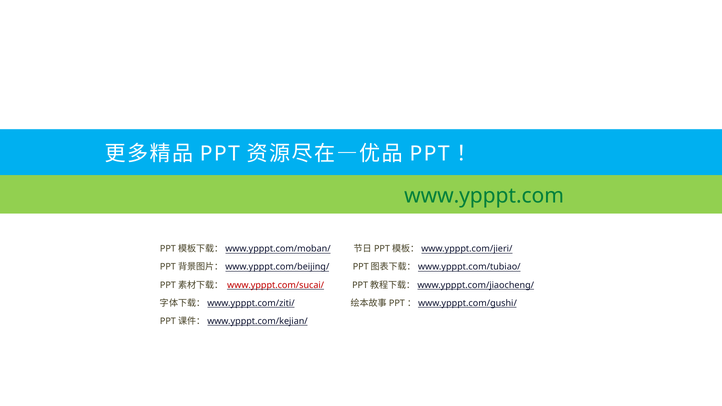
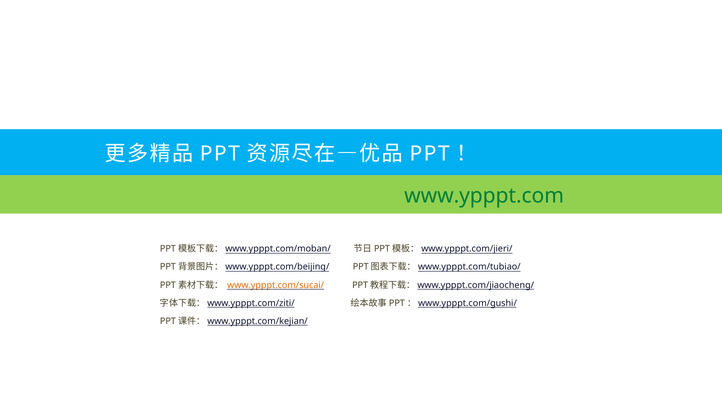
www.ypppt.com/sucai/ colour: red -> orange (276, 285)
